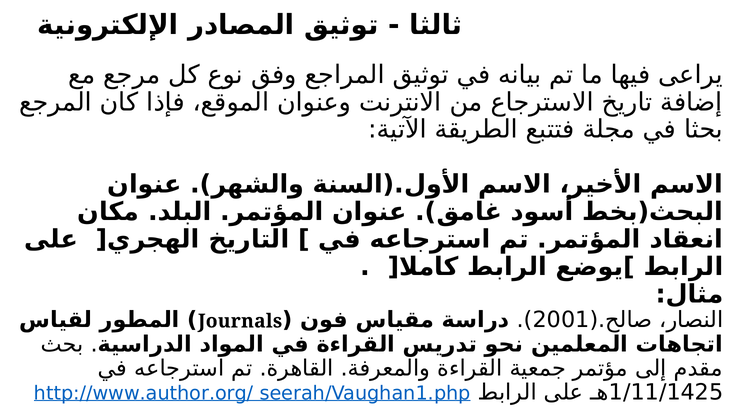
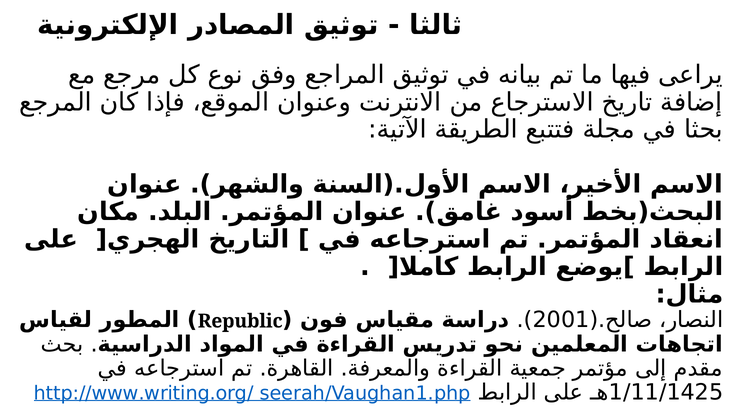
Journals: Journals -> Republic (240, 321)
http://www.author.org/: http://www.author.org/ -> http://www.writing.org/ (144, 394)
